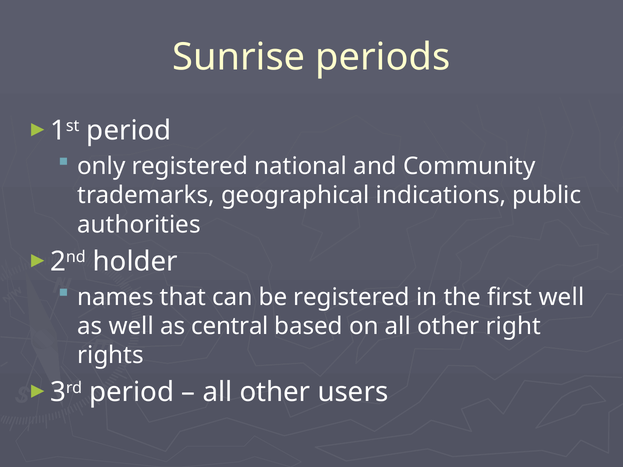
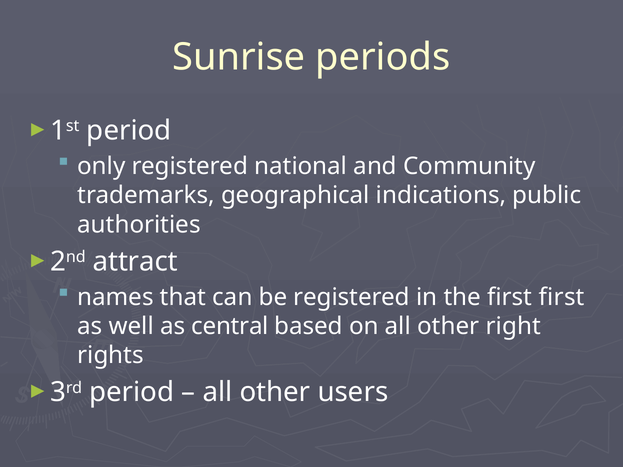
holder: holder -> attract (135, 262)
first well: well -> first (562, 297)
